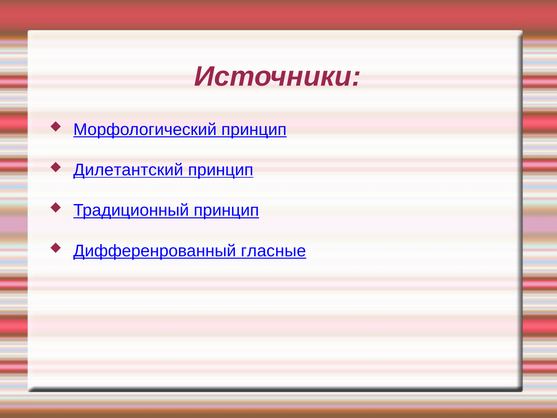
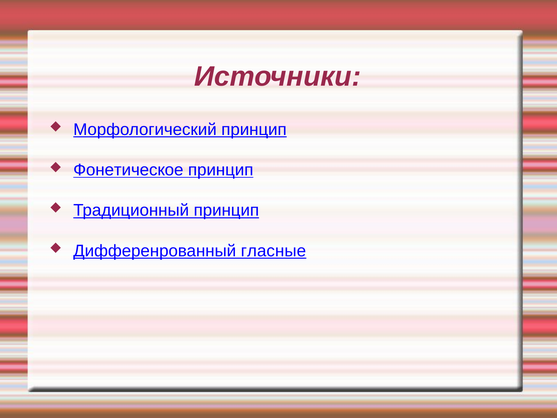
Дилетантский: Дилетантский -> Фонетическое (128, 170)
